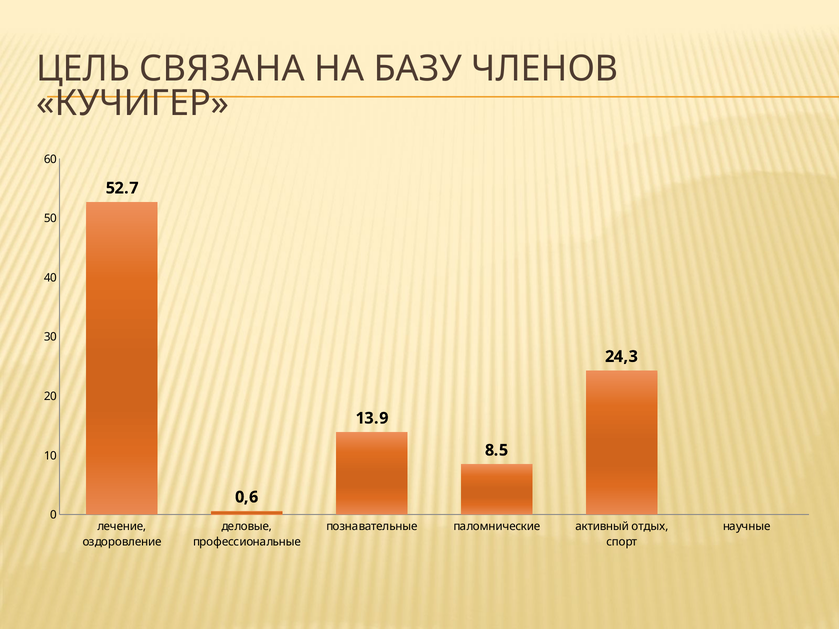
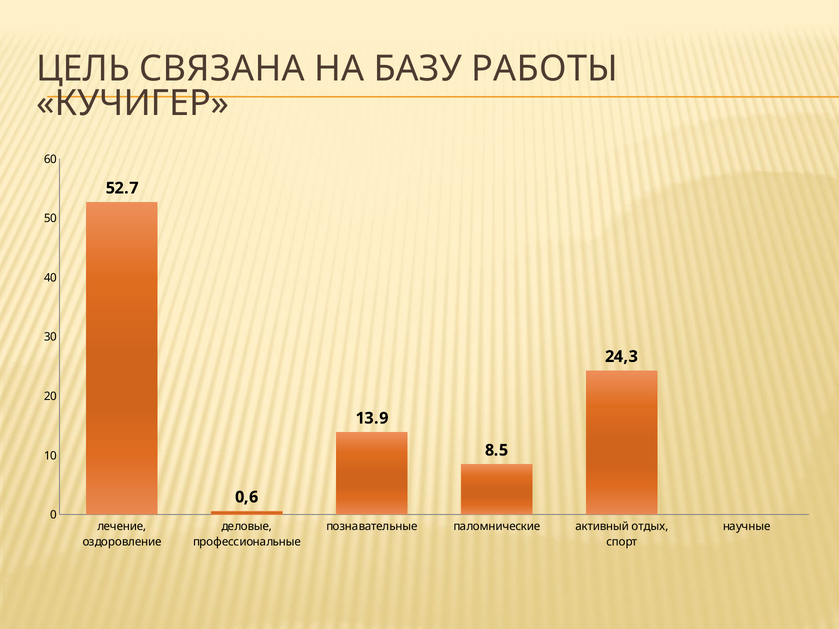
ЧЛЕНОВ: ЧЛЕНОВ -> РАБОТЫ (545, 69)
